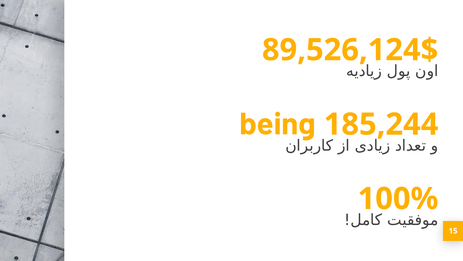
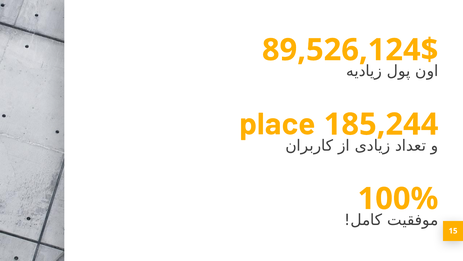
being: being -> place (277, 124)
